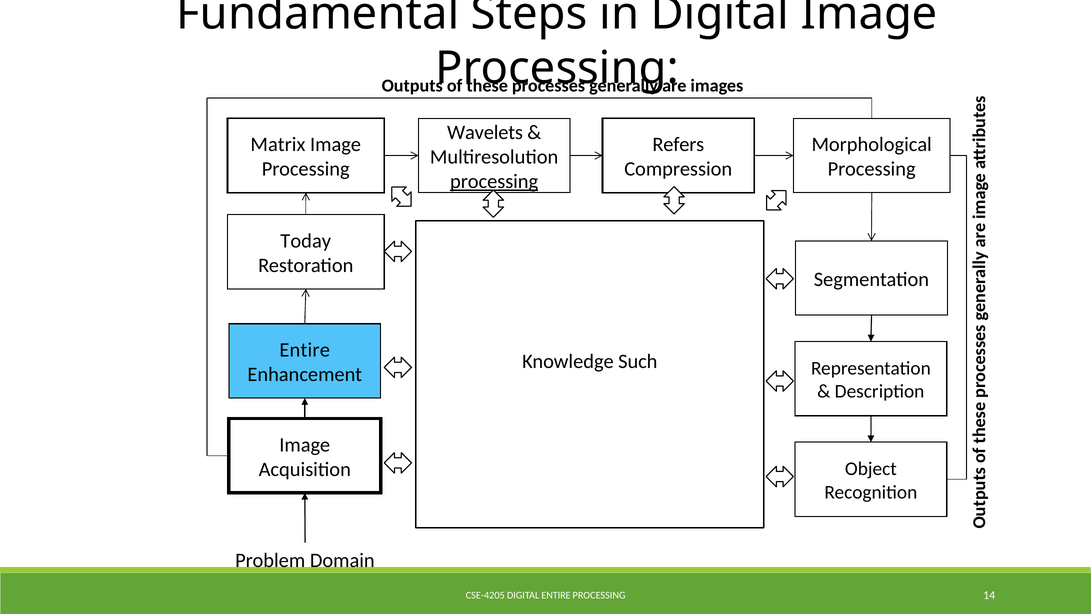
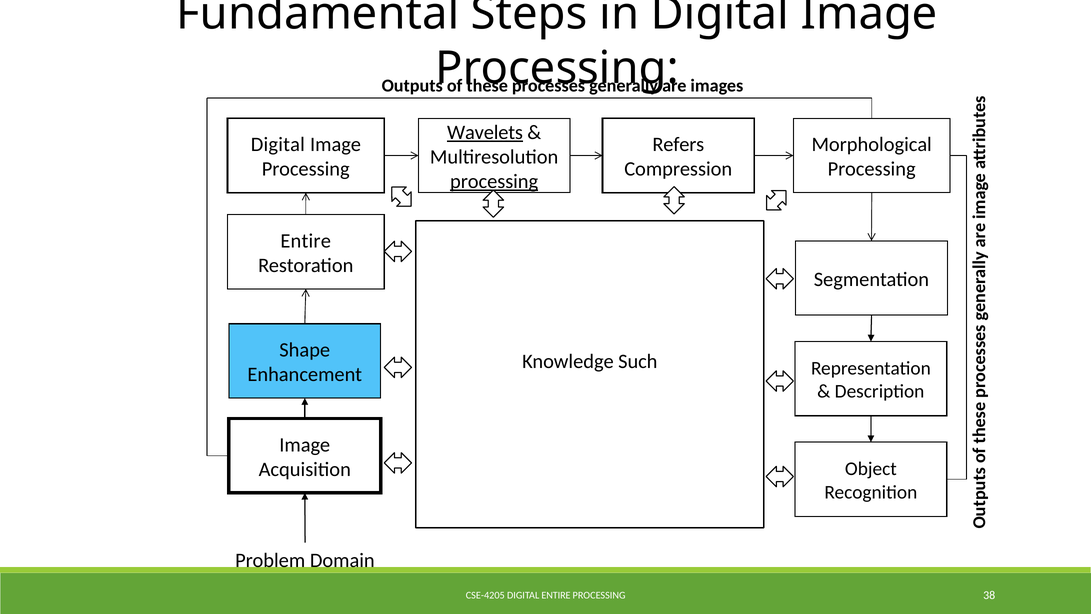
Wavelets underline: none -> present (485, 132)
Matrix: Matrix -> Digital (278, 145)
Today: Today -> Entire (306, 241)
Entire: Entire -> Shape (305, 350)
14: 14 -> 38 (989, 595)
